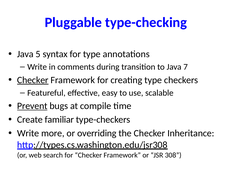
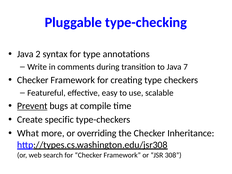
5: 5 -> 2 (38, 54)
Checker underline: present -> none (33, 80)
familiar: familiar -> specific (59, 120)
Write: Write -> What (28, 133)
